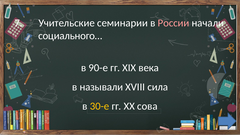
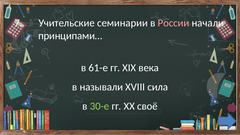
социального…: социального… -> принципами… (70, 36)
90-е: 90-е -> 61-е (98, 68)
30-е colour: yellow -> light green (100, 106)
сова: сова -> своё (147, 106)
